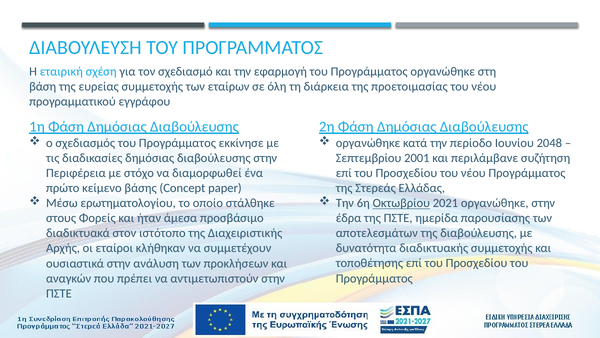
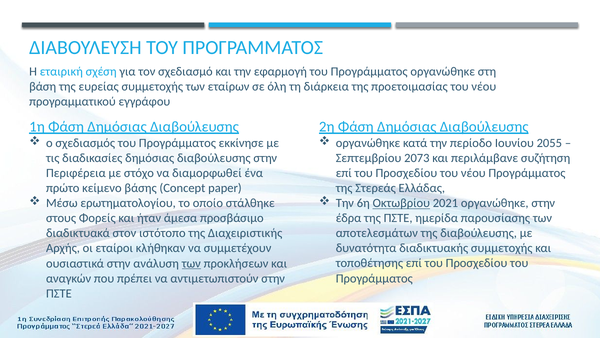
2048: 2048 -> 2055 (549, 143)
2001: 2001 -> 2073 (417, 158)
των underline: none -> present (191, 263)
